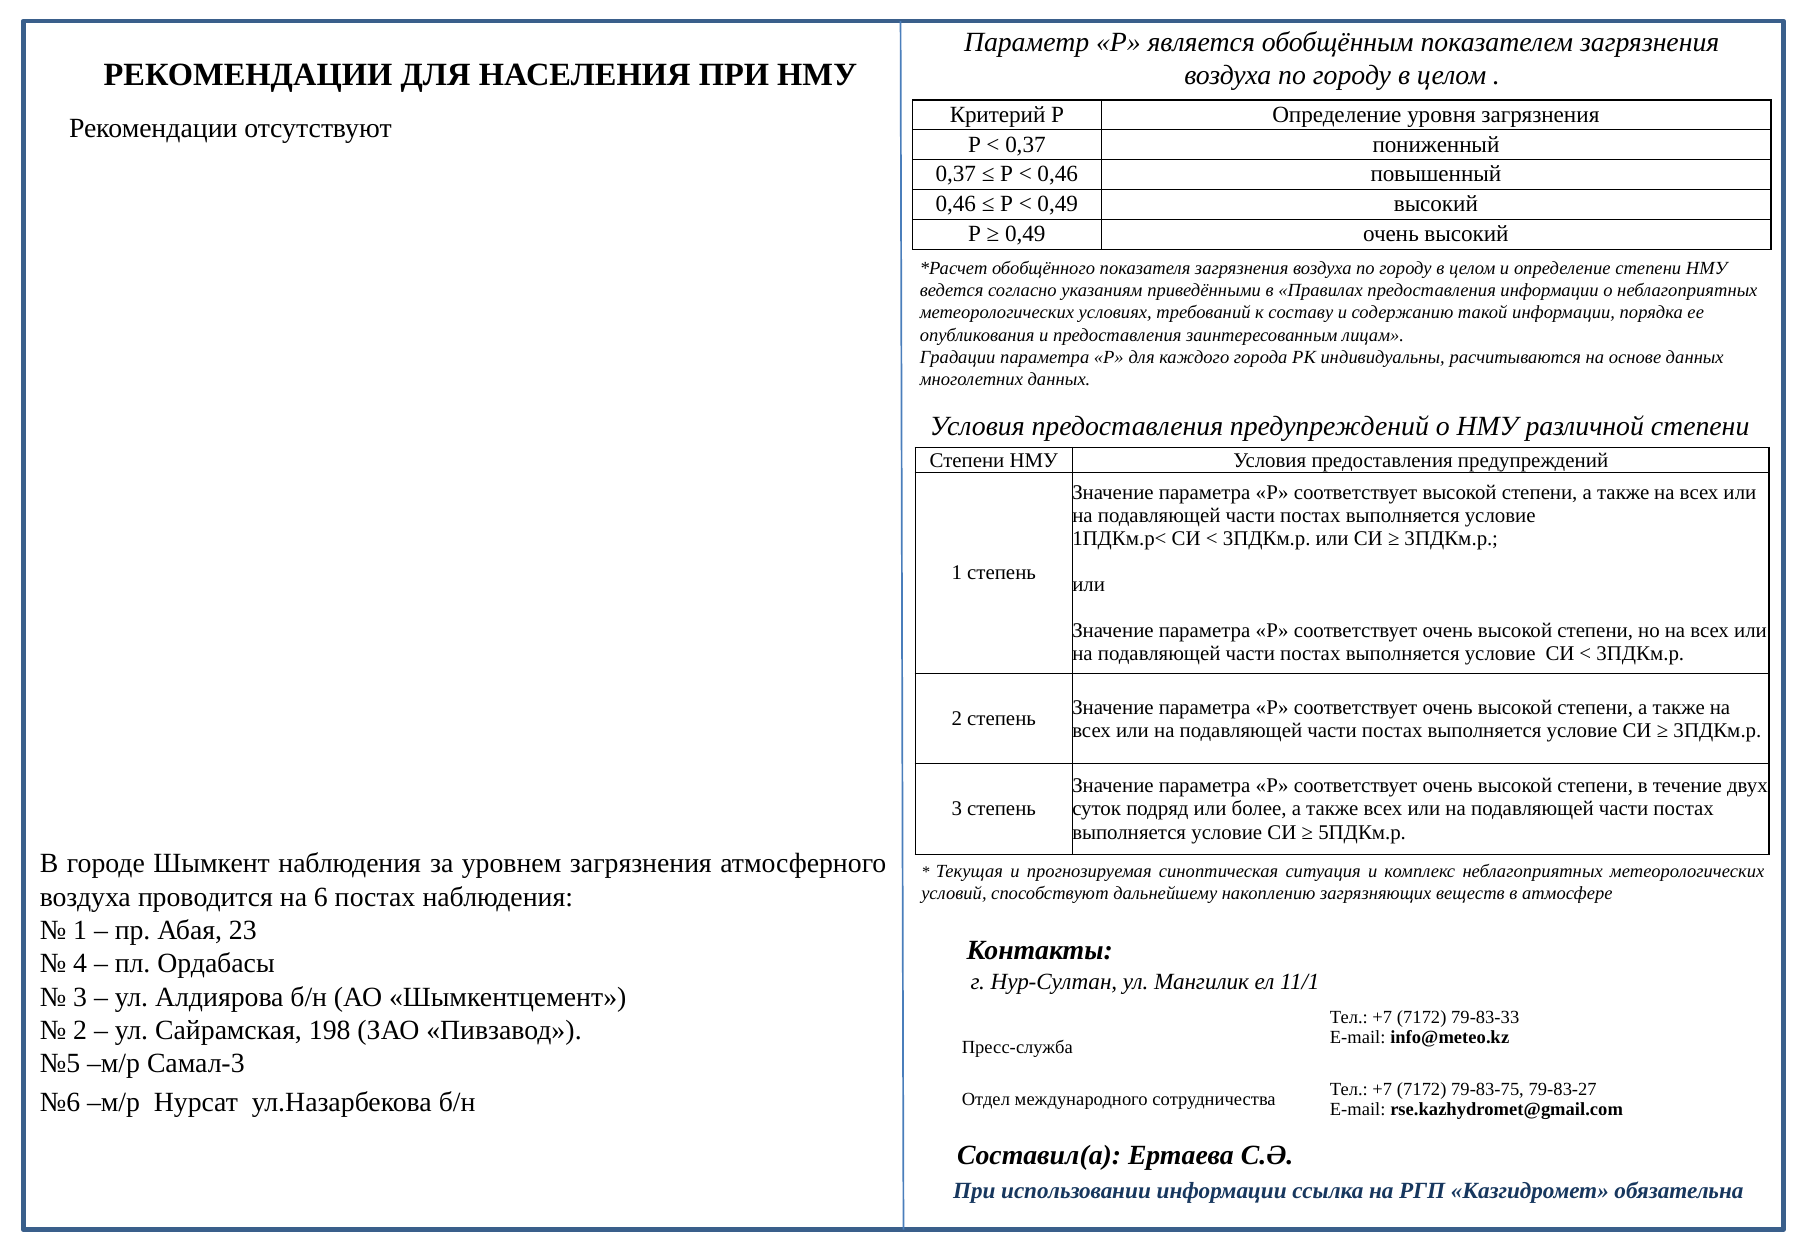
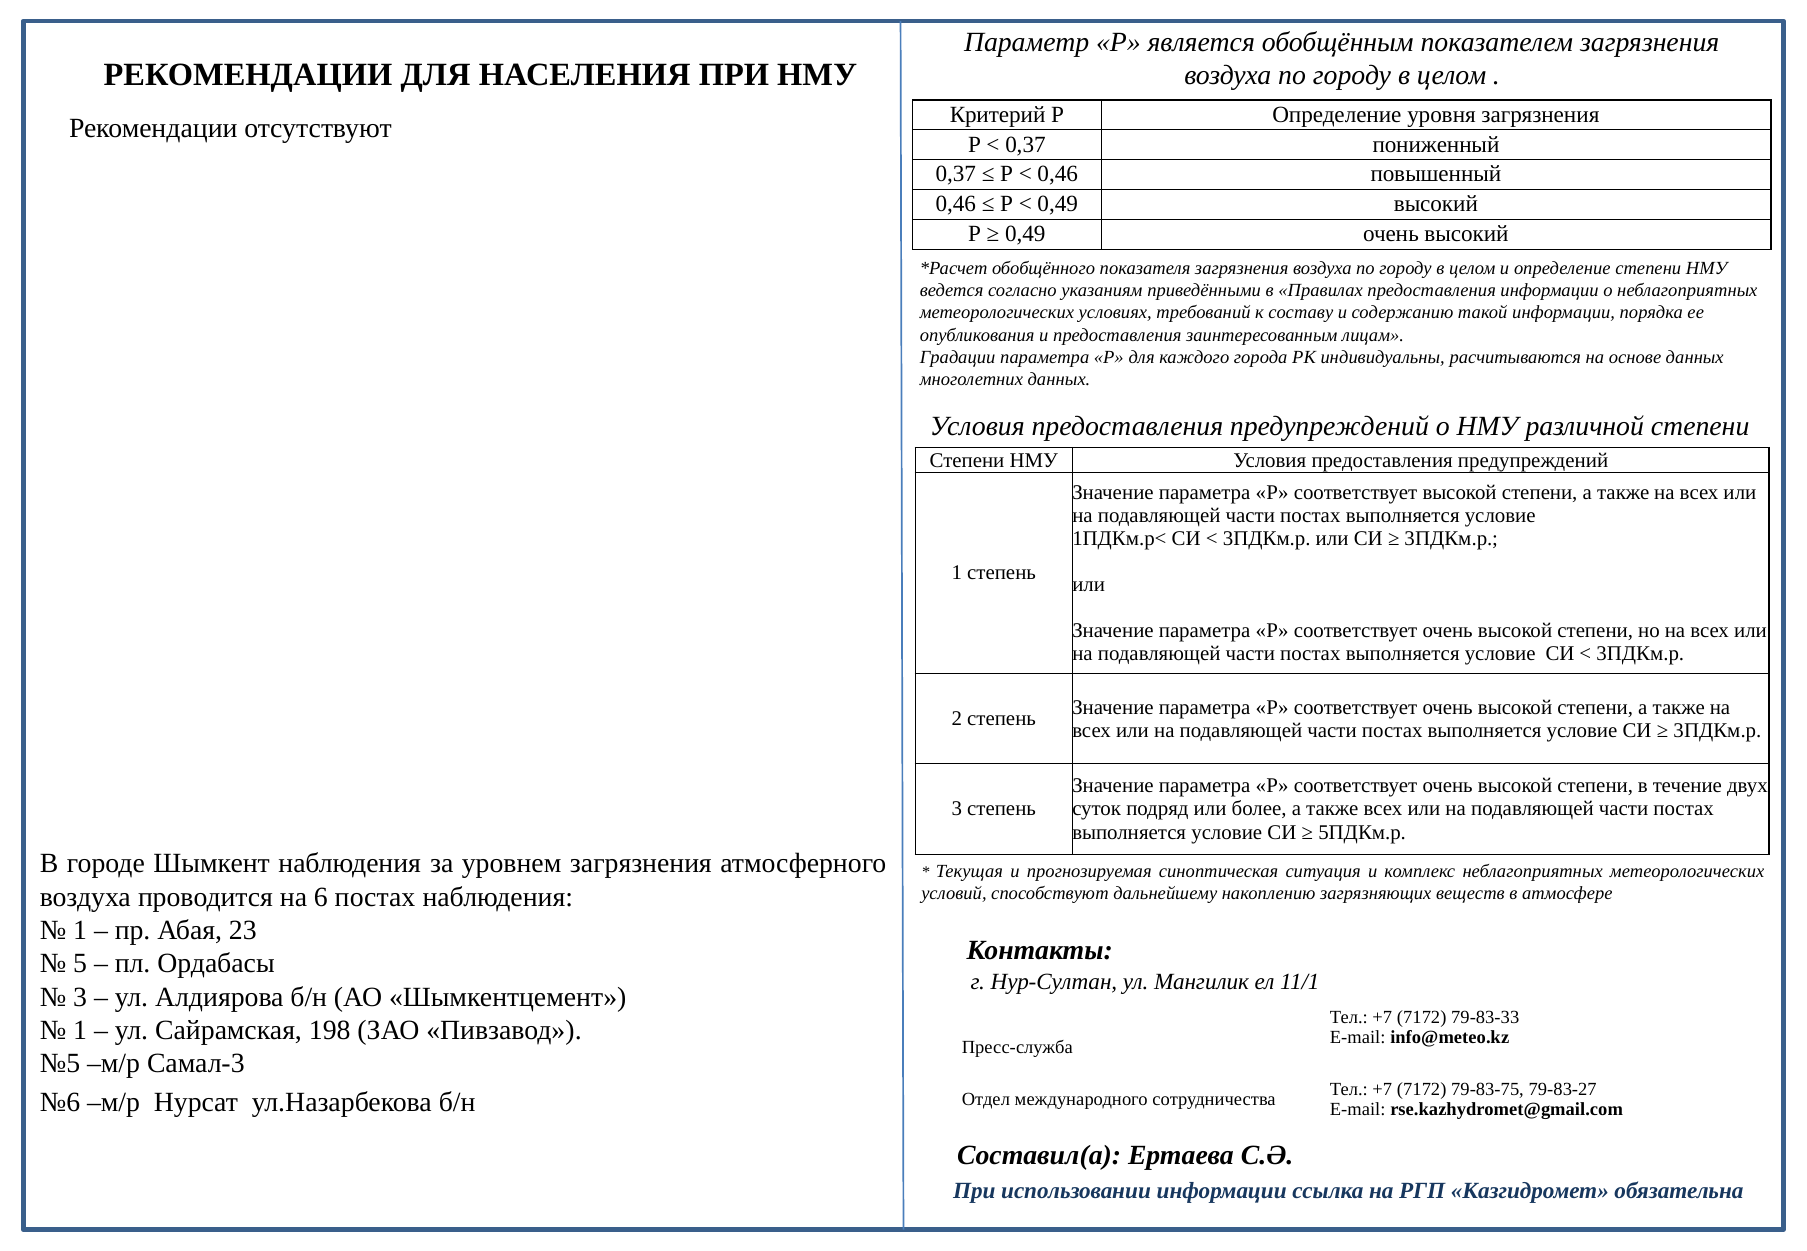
4: 4 -> 5 (80, 964)
2: 2 -> 1 (80, 1030)
